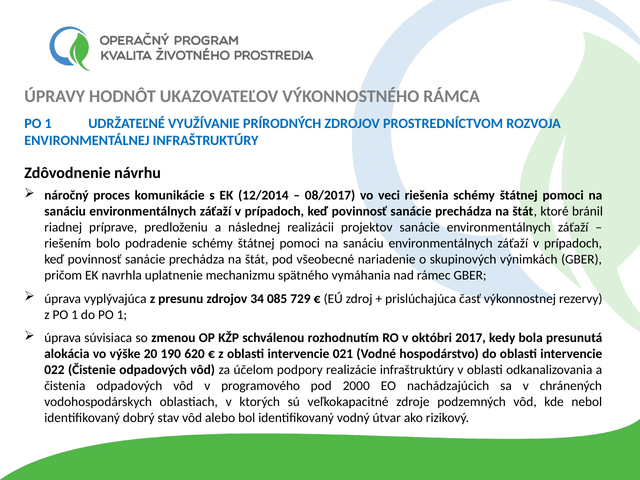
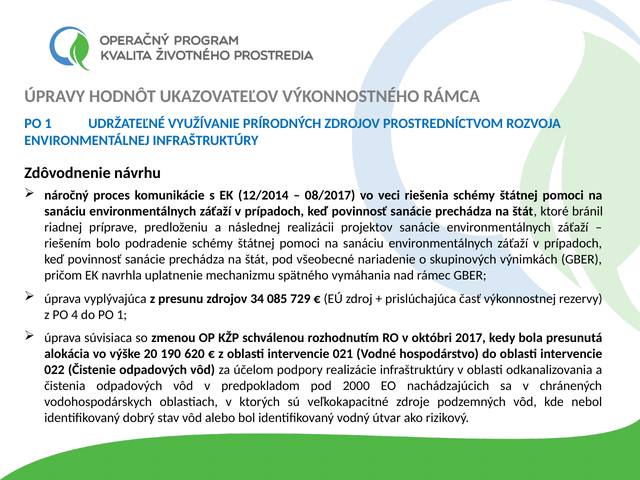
z PO 1: 1 -> 4 (75, 315)
programového: programového -> predpokladom (261, 386)
